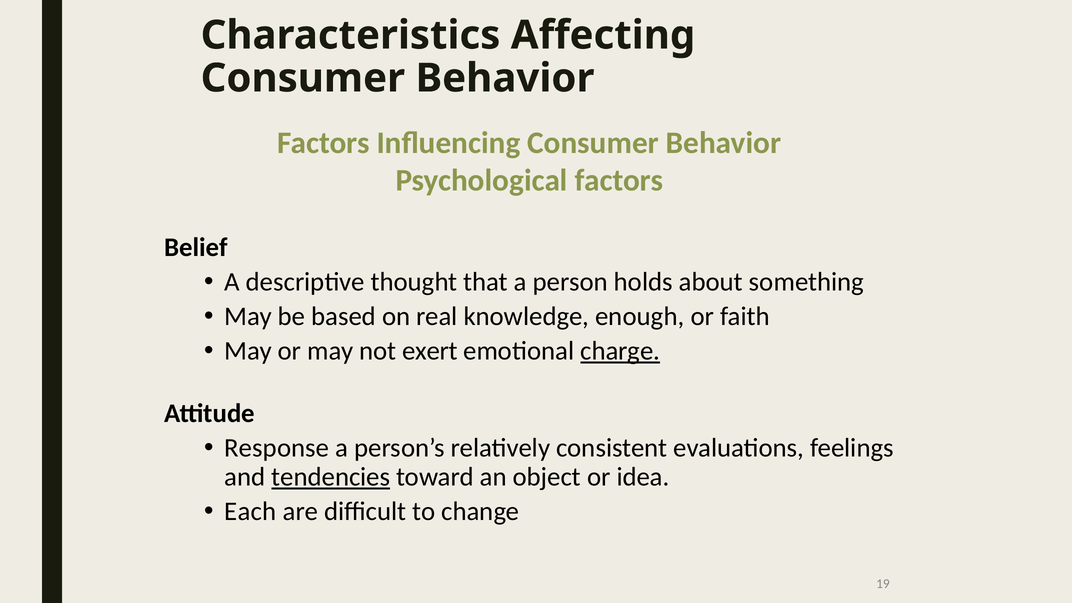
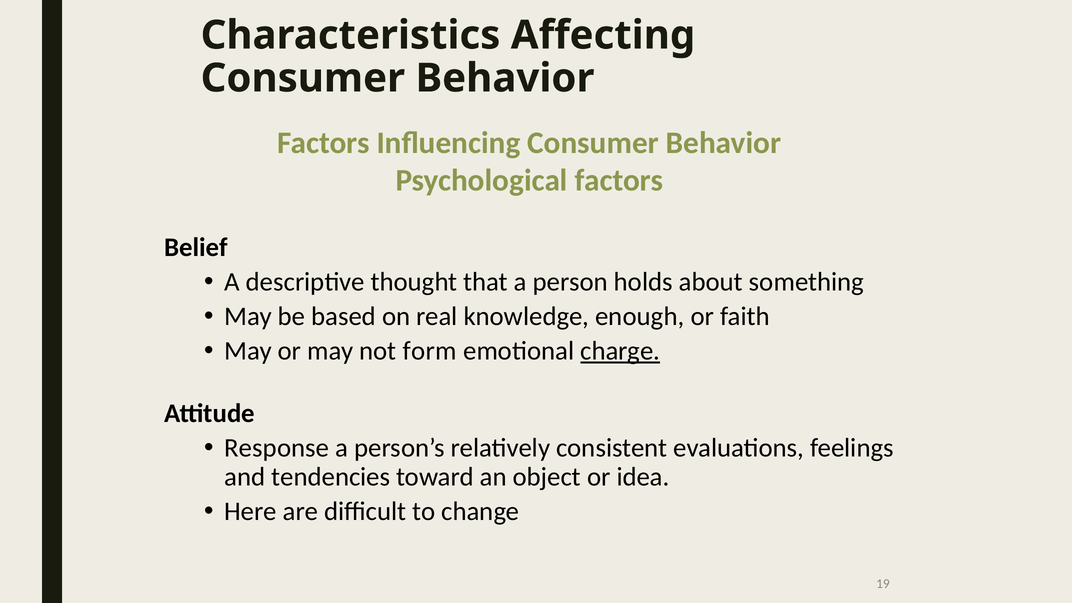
exert: exert -> form (430, 351)
tendencies underline: present -> none (331, 477)
Each: Each -> Here (251, 511)
